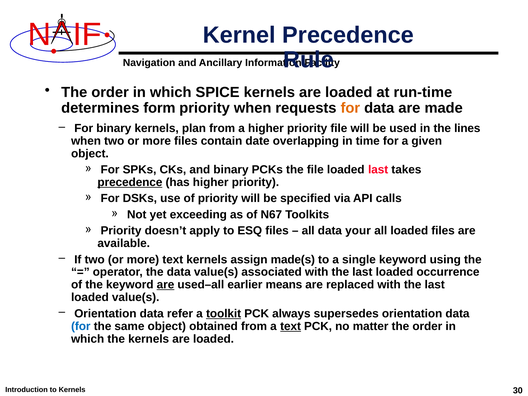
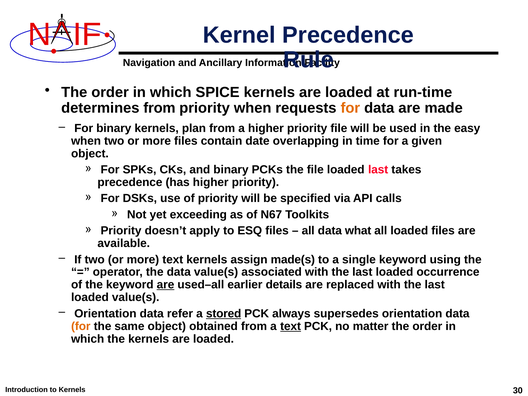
determines form: form -> from (159, 108)
lines: lines -> easy (467, 128)
precedence underline: present -> none (130, 182)
your: your -> what (358, 231)
means: means -> details (284, 285)
toolkit: toolkit -> stored (224, 314)
for colour: blue -> orange (81, 326)
